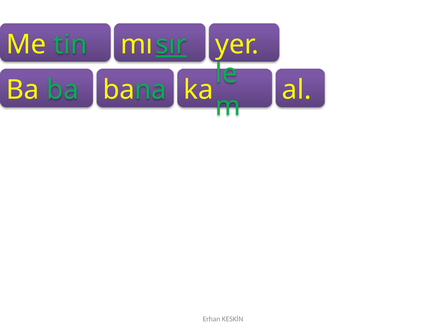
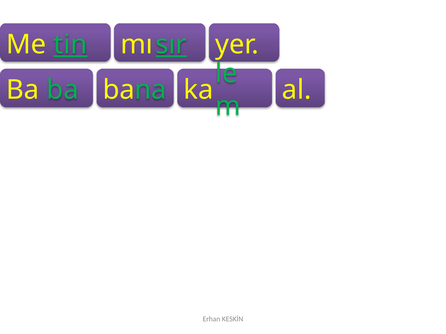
tin underline: none -> present (70, 44)
